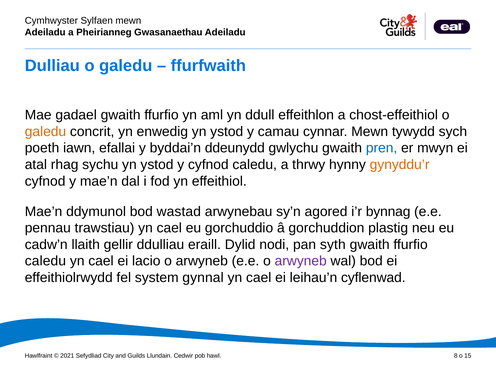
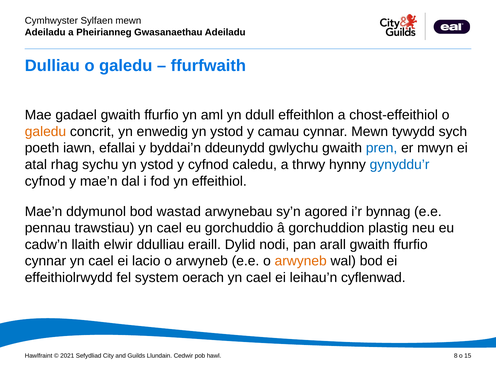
gynyddu’r colour: orange -> blue (400, 165)
gellir: gellir -> elwir (118, 245)
syth: syth -> arall (333, 245)
caledu: caledu -> cynnar (45, 261)
arwyneb colour: purple -> orange (301, 261)
gynnal: gynnal -> oerach (203, 278)
